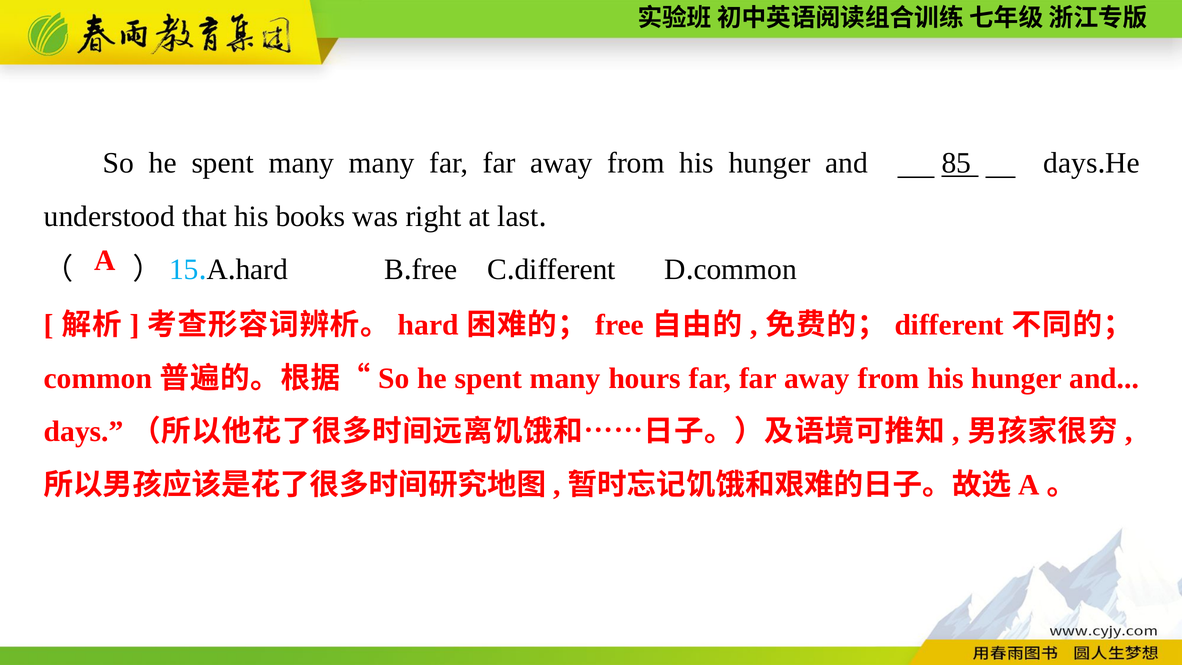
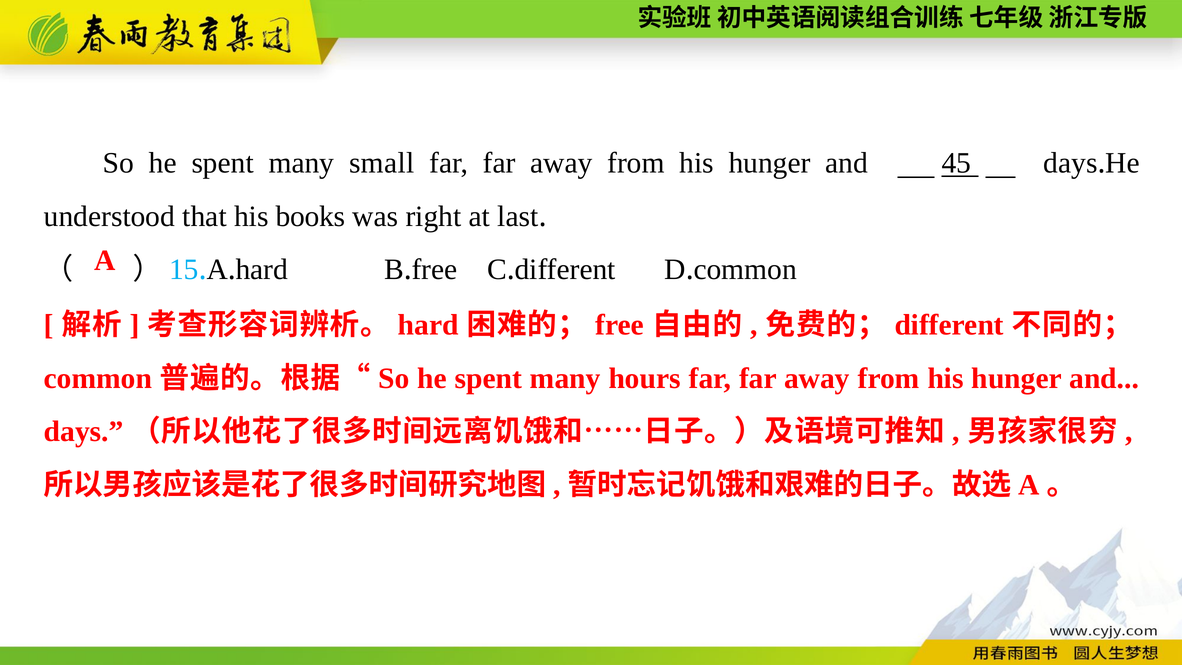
many many: many -> small (382, 163)
85: 85 -> 45 (956, 163)
